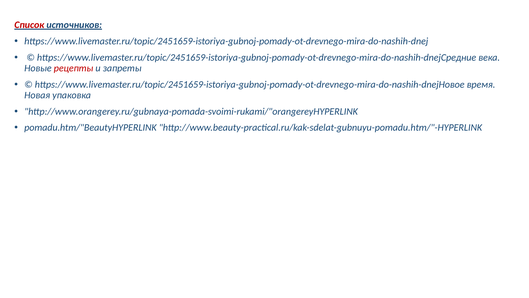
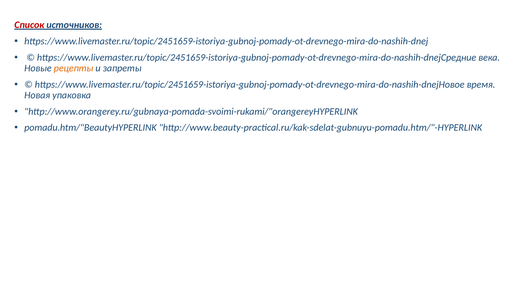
рецепты colour: red -> orange (74, 68)
